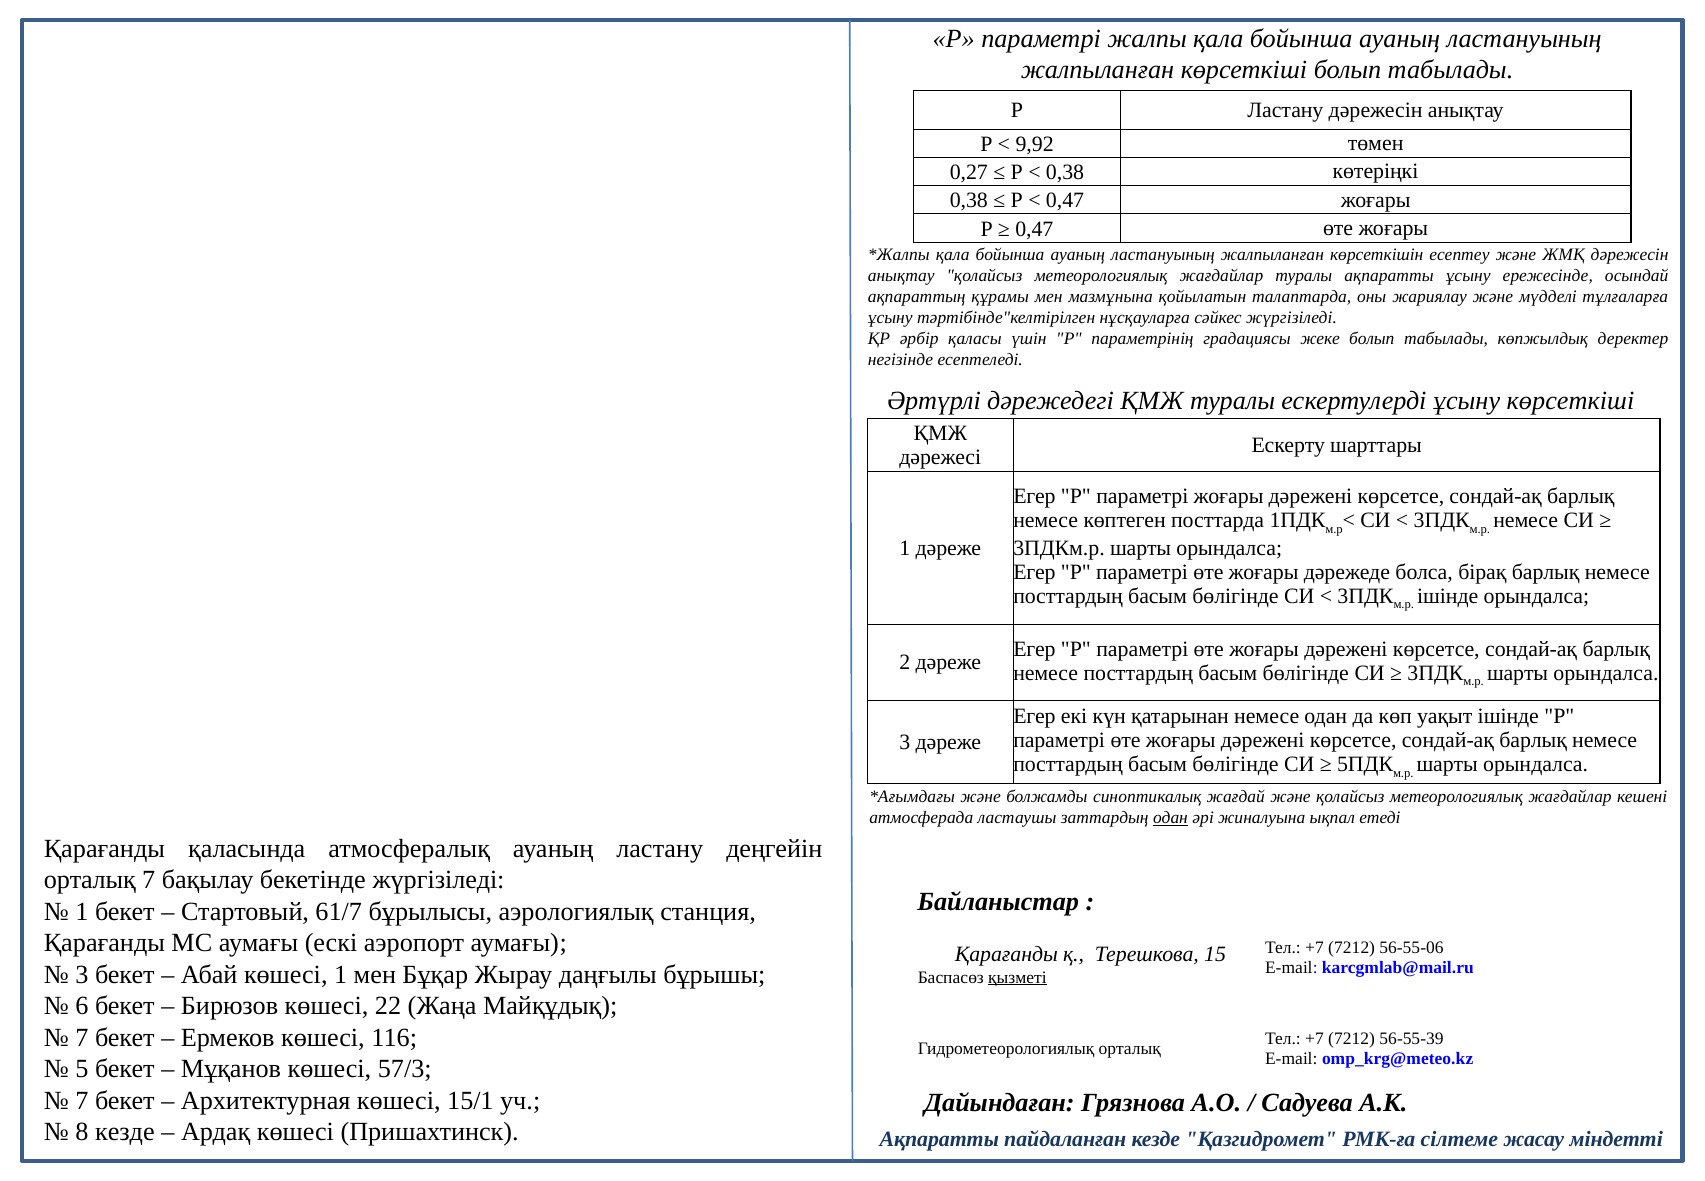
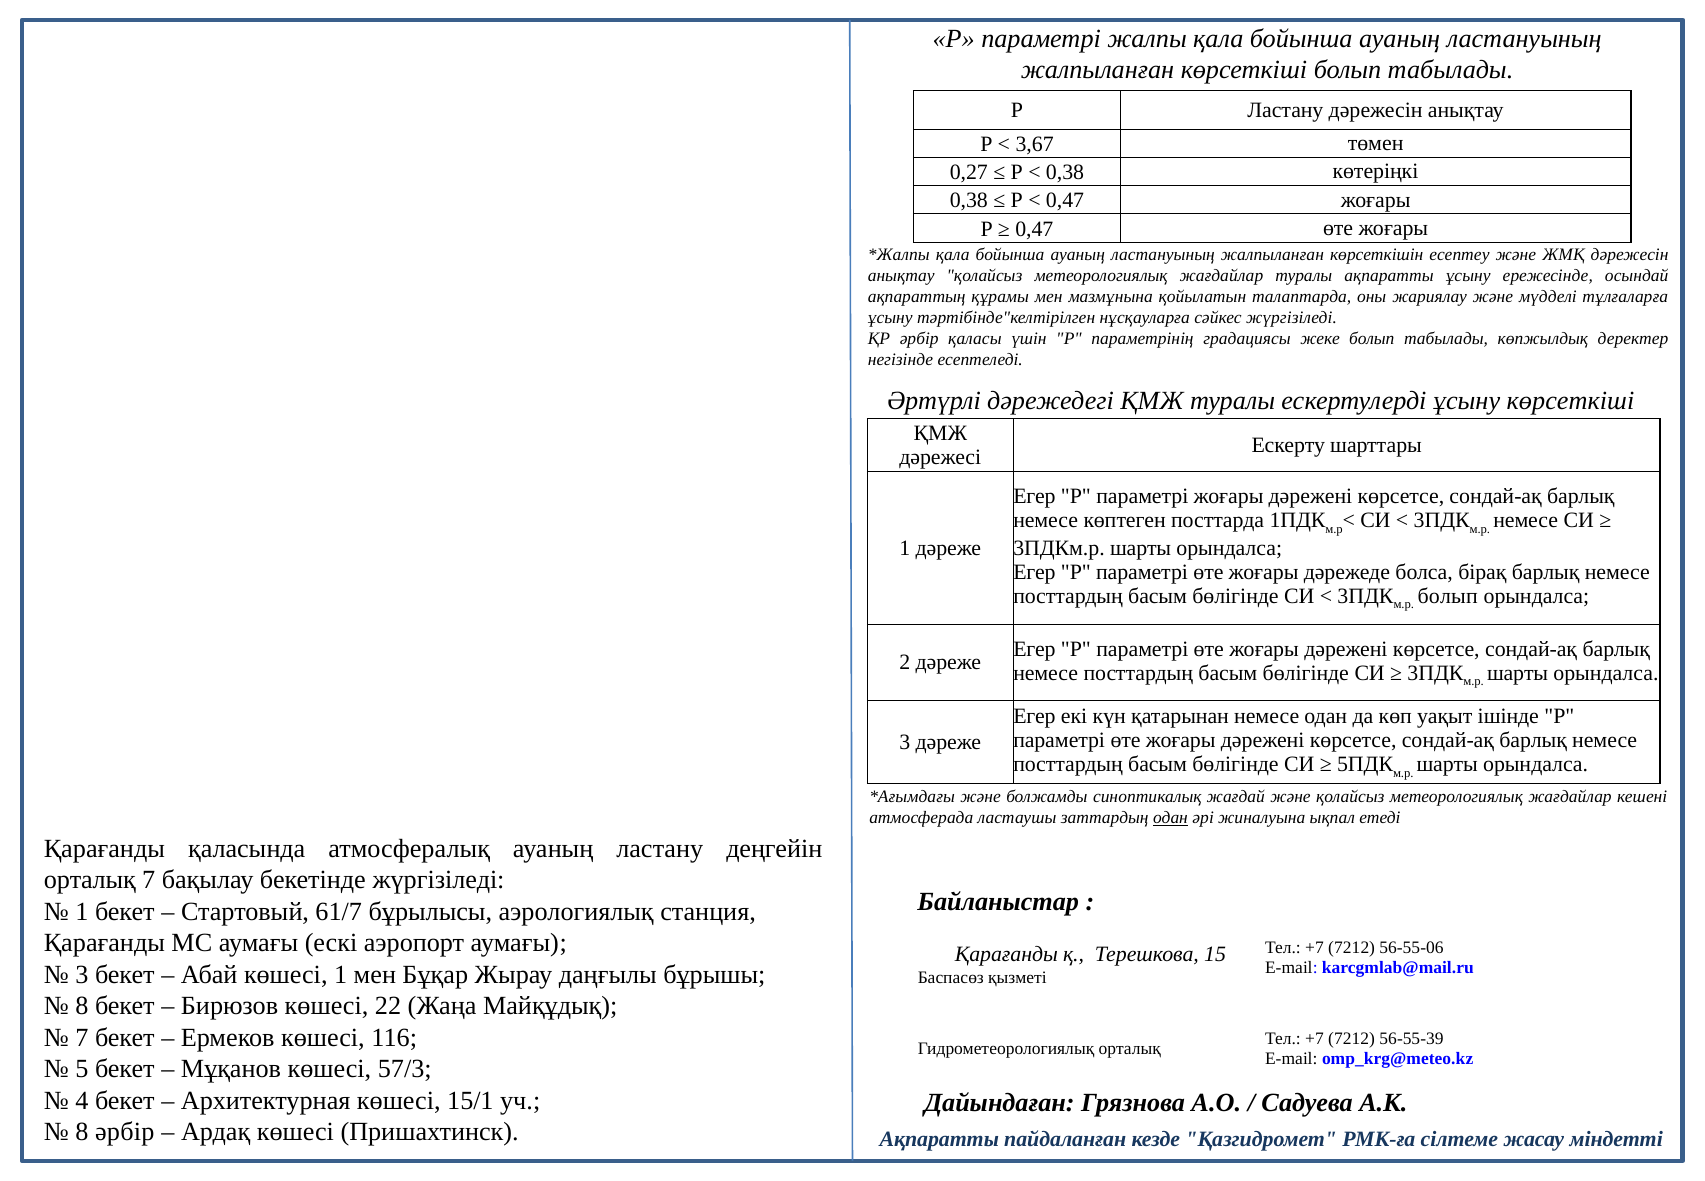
9,92: 9,92 -> 3,67 (1035, 144)
ішінде: ішінде -> болып (1448, 596)
қызметі underline: present -> none (1017, 977)
6: 6 -> 8 (82, 1006)
7: 7 -> 4 (82, 1100)
8 кезде: кезде -> әрбір (125, 1132)
